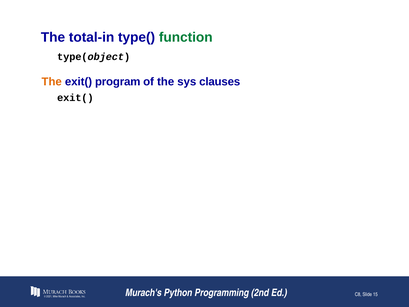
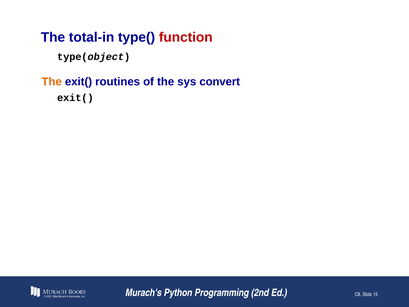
function colour: green -> red (186, 37)
program: program -> routines (118, 82)
clauses: clauses -> convert (220, 82)
